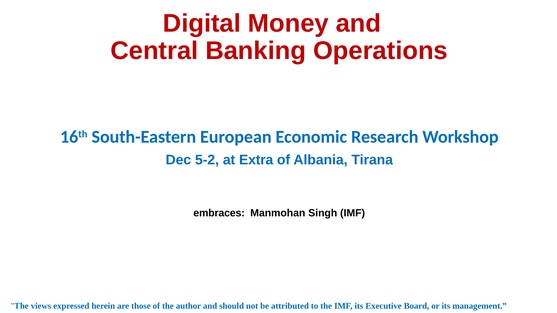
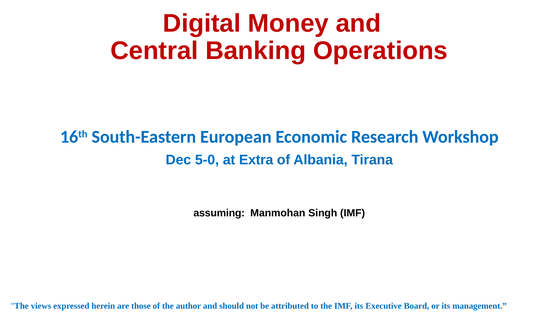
5-2: 5-2 -> 5-0 (207, 160)
embraces: embraces -> assuming (219, 213)
